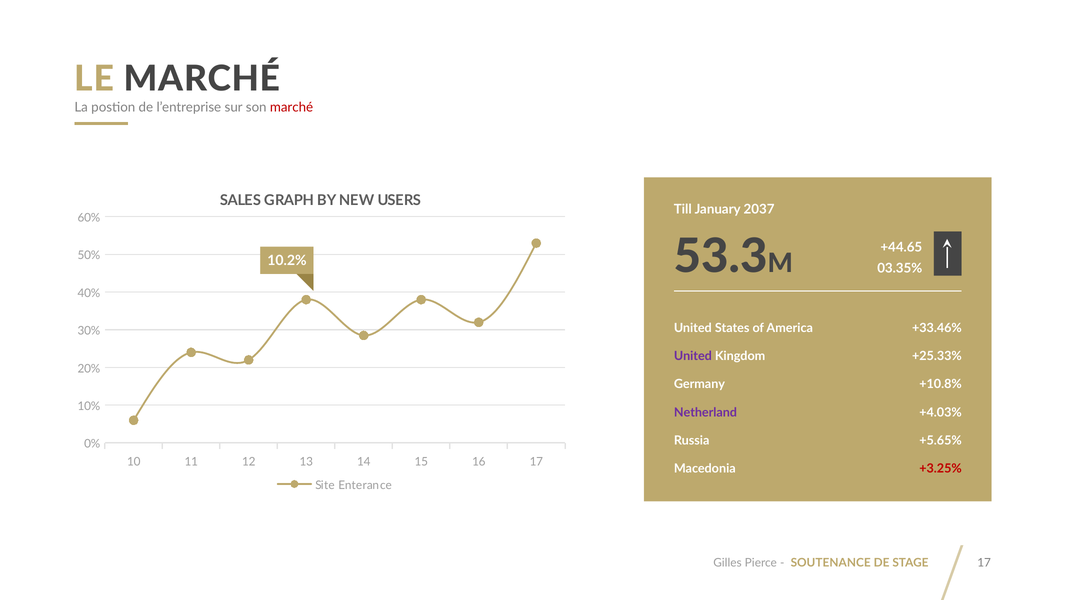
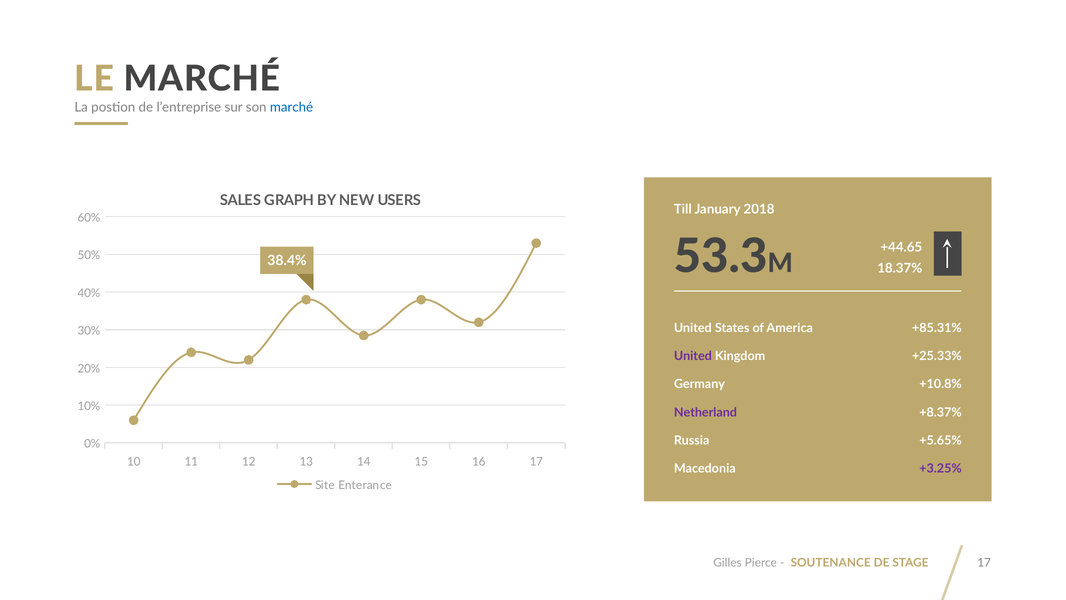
marché colour: red -> blue (292, 107)
2037: 2037 -> 2018 (759, 209)
10.2%: 10.2% -> 38.4% (287, 260)
03.35%: 03.35% -> 18.37% (900, 268)
+33.46%: +33.46% -> +85.31% (937, 328)
+4.03%: +4.03% -> +8.37% (941, 412)
+3.25% colour: red -> purple (941, 468)
